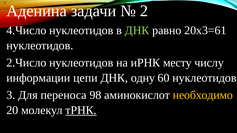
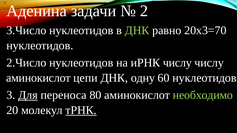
4.Число: 4.Число -> 3.Число (26, 30)
20х3=61: 20х3=61 -> 20х3=70 (205, 30)
иРНК месту: месту -> числу (177, 63)
информации: информации -> аминокислот (38, 78)
Для underline: none -> present (28, 95)
98: 98 -> 80 (95, 95)
необходимо colour: yellow -> light green (203, 95)
